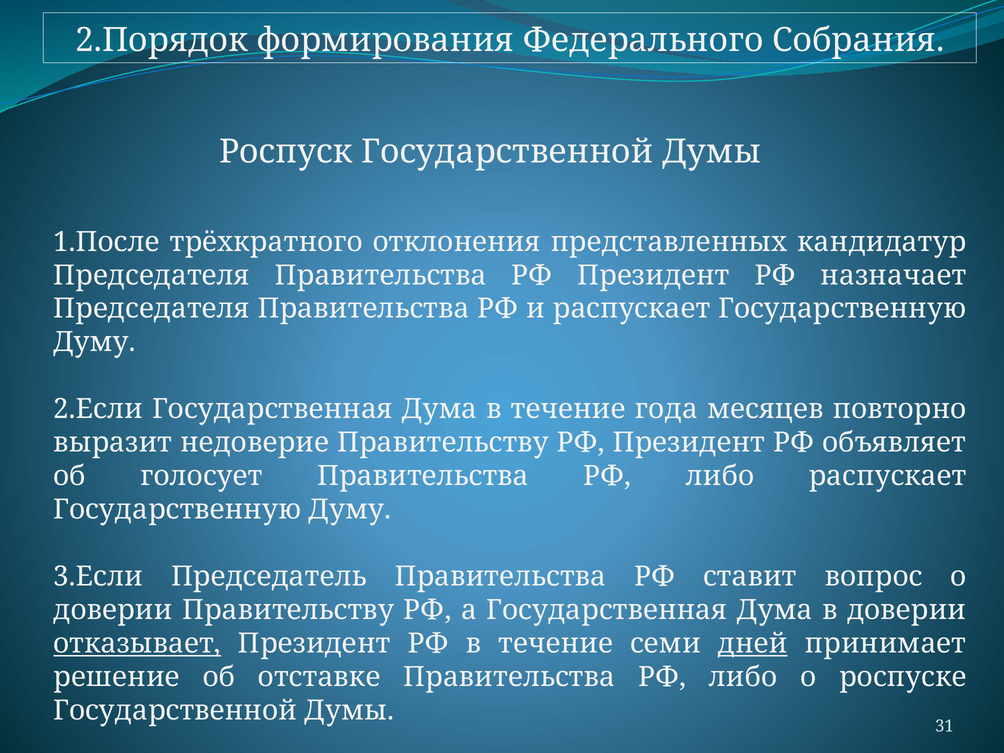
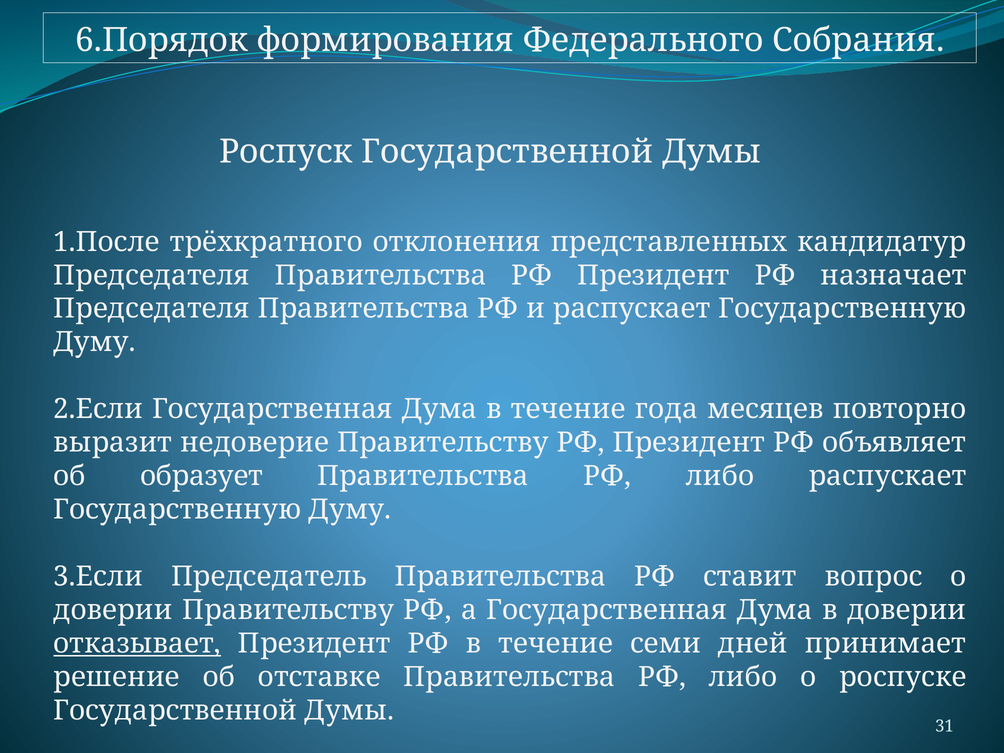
2.Порядок: 2.Порядок -> 6.Порядок (162, 40)
голосует: голосует -> образует (202, 476)
дней underline: present -> none (753, 644)
